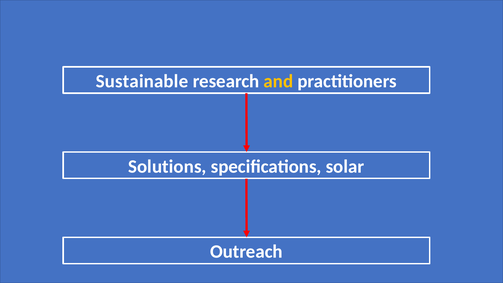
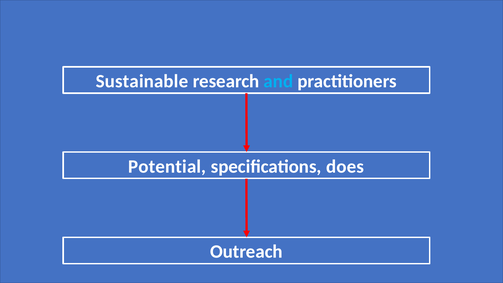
and colour: yellow -> light blue (278, 81)
Solutions: Solutions -> Potential (167, 167)
solar: solar -> does (345, 167)
